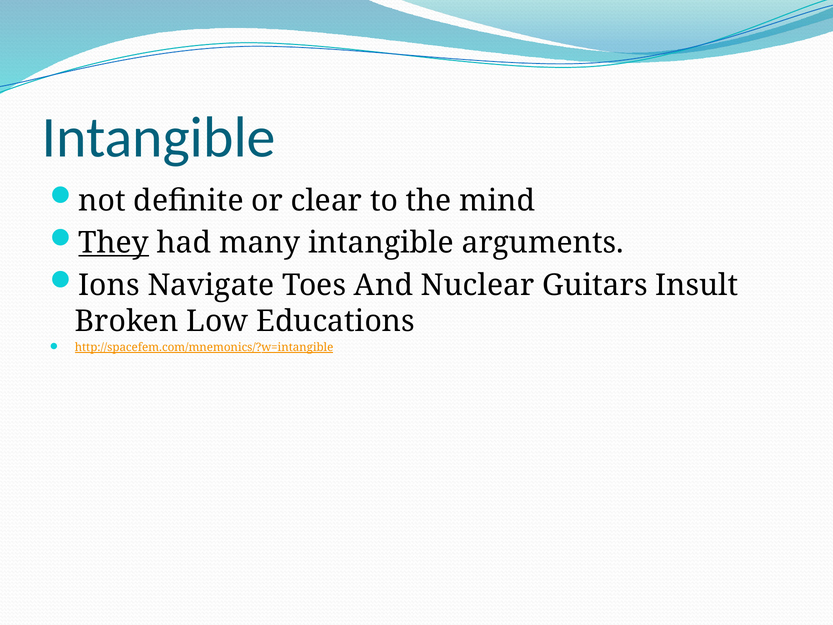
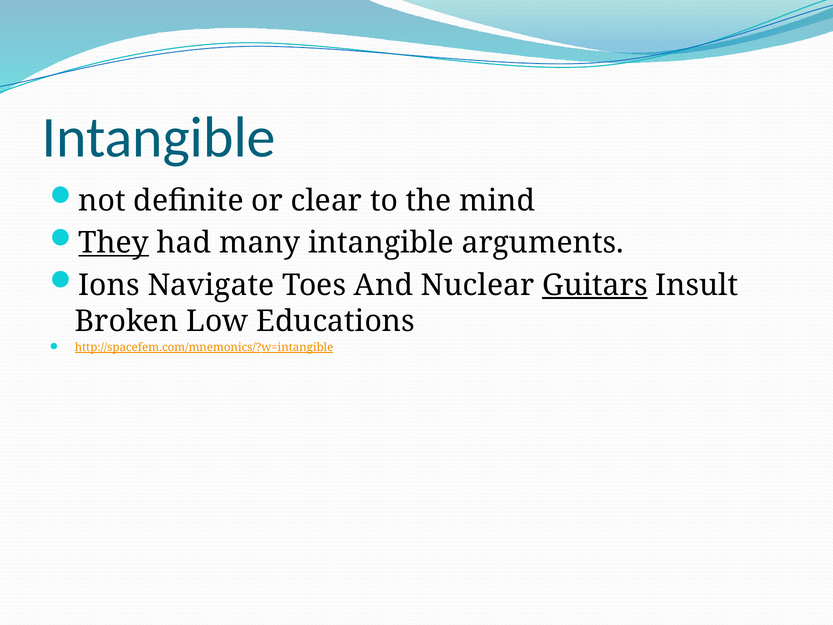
Guitars underline: none -> present (595, 285)
